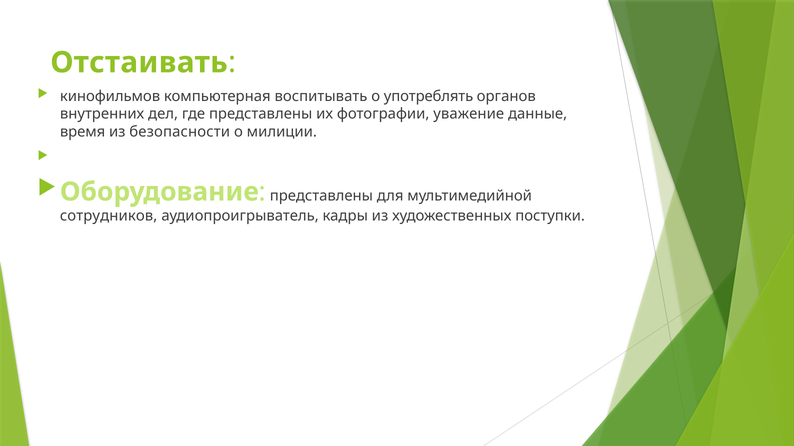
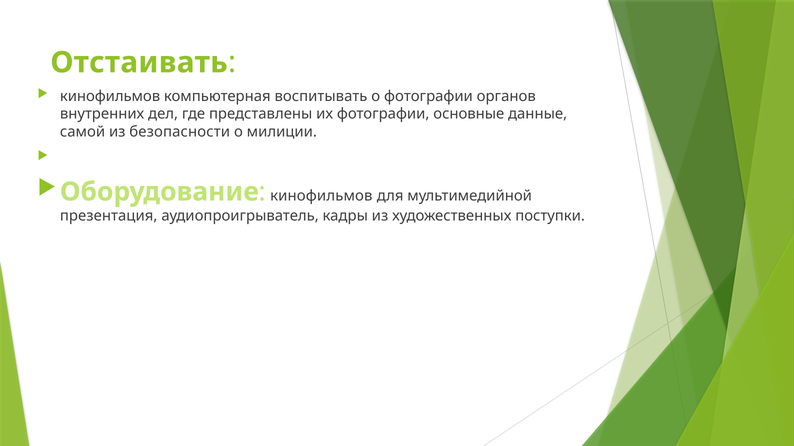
о употреблять: употреблять -> фотографии (428, 96)
уважение: уважение -> основные (469, 114)
время: время -> самой (83, 132)
представлены: представлены -> кинофильмов (321, 196)
сотрудников: сотрудников -> презентация (109, 216)
